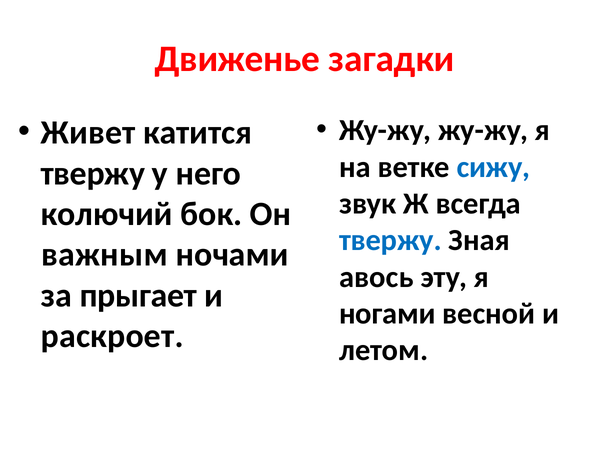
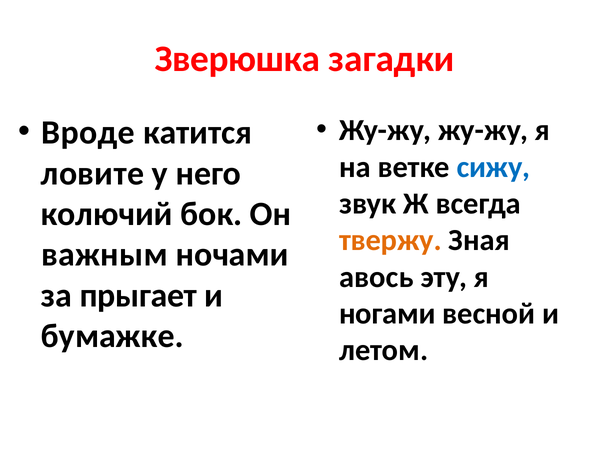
Движенье: Движенье -> Зверюшка (237, 59)
Живет: Живет -> Вроде (88, 133)
твержу: твержу -> ловите (93, 173)
твержу colour: blue -> orange (390, 240)
раскроет: раскроет -> бумажке (112, 336)
